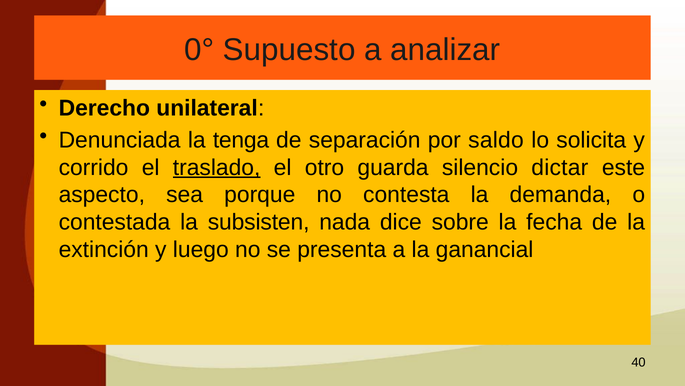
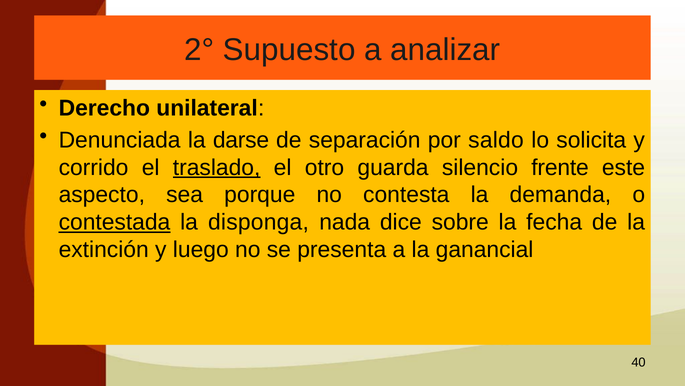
0°: 0° -> 2° (199, 50)
tenga: tenga -> darse (241, 140)
dictar: dictar -> frente (560, 167)
contestada underline: none -> present (114, 222)
subsisten: subsisten -> disponga (258, 222)
